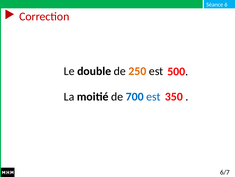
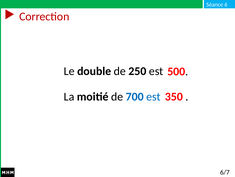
250 colour: orange -> black (137, 71)
